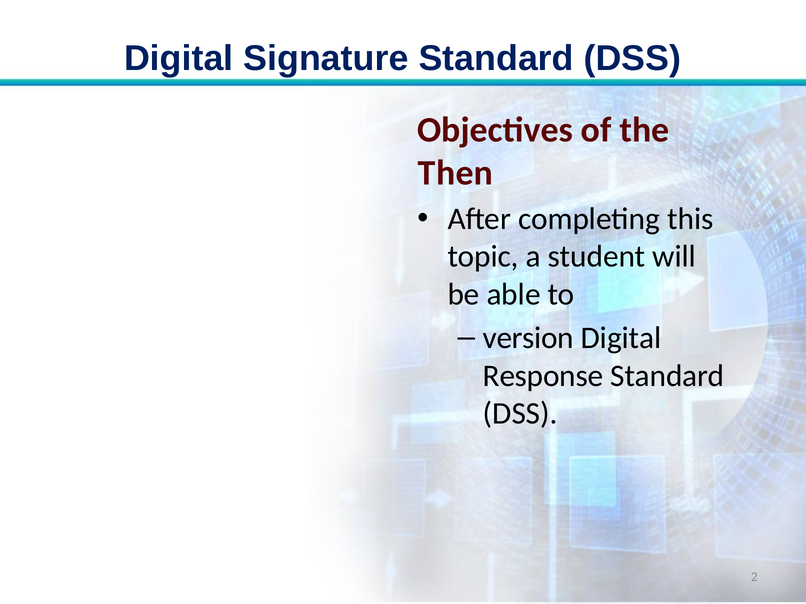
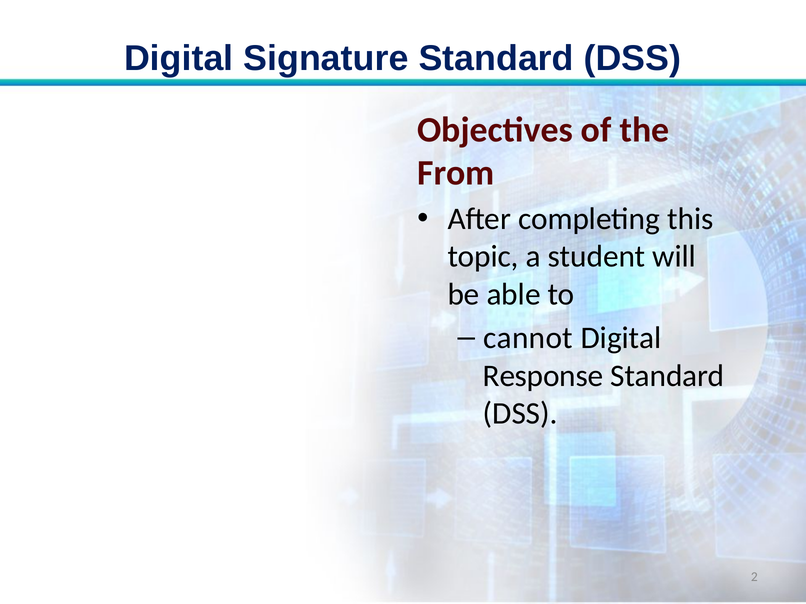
Then: Then -> From (456, 173)
version: version -> cannot (528, 338)
